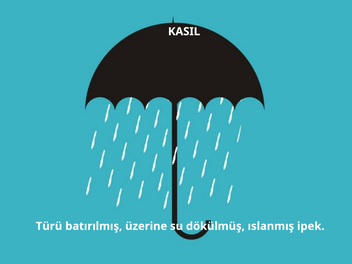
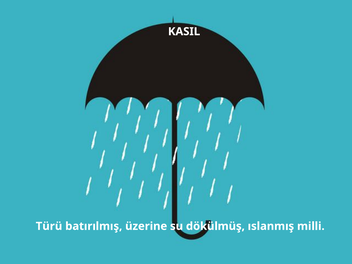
ipek: ipek -> milli (311, 226)
